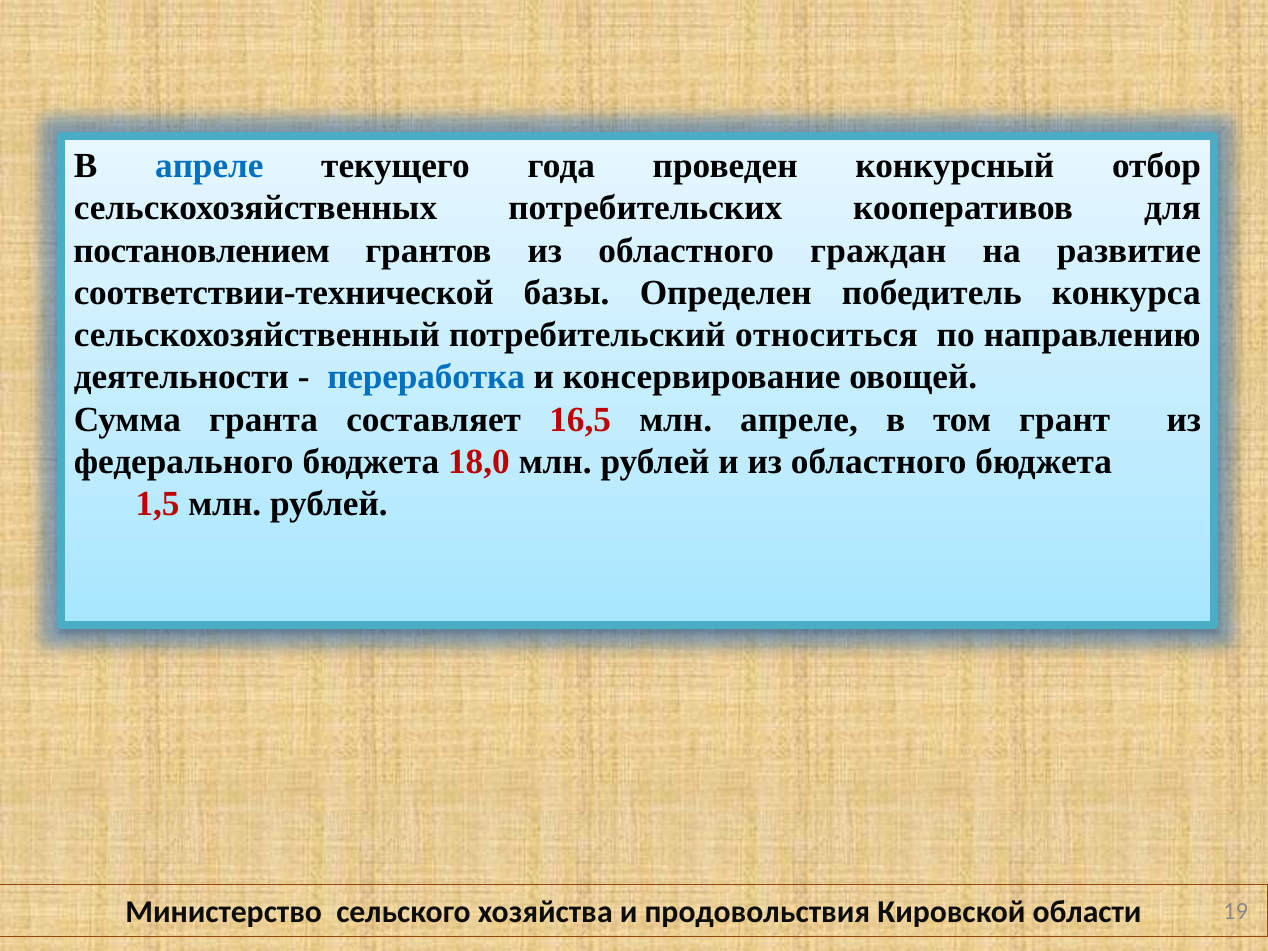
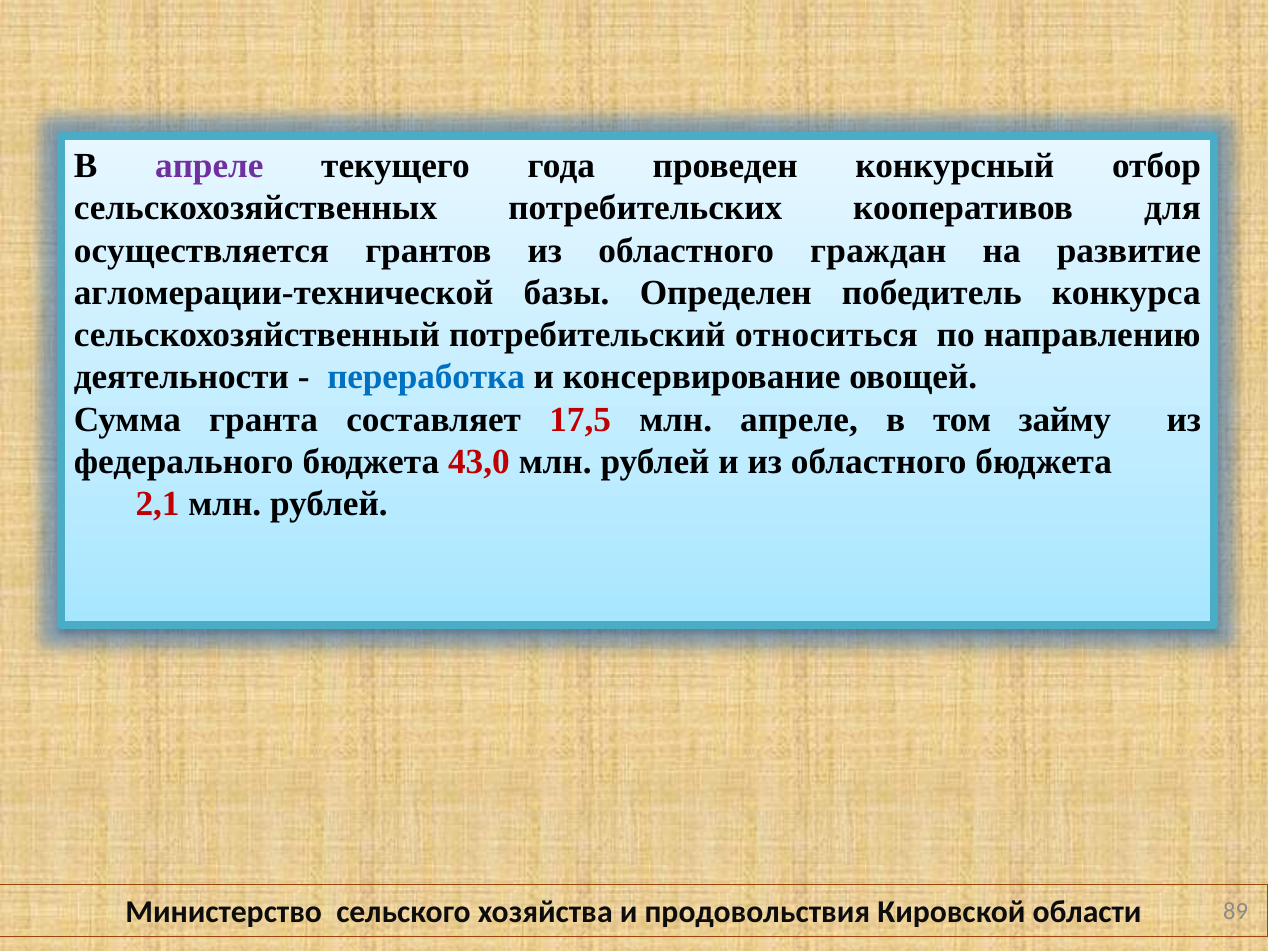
апреле colour: blue -> purple (209, 166)
постановлением: постановлением -> осуществляется (201, 250)
соответствии-технической: соответствии-технической -> агломерации-технической (284, 293)
16,5: 16,5 -> 17,5 (580, 420)
грант: грант -> займу (1065, 420)
18,0: 18,0 -> 43,0 (479, 462)
1,5: 1,5 -> 2,1 (158, 504)
19: 19 -> 89 (1236, 912)
